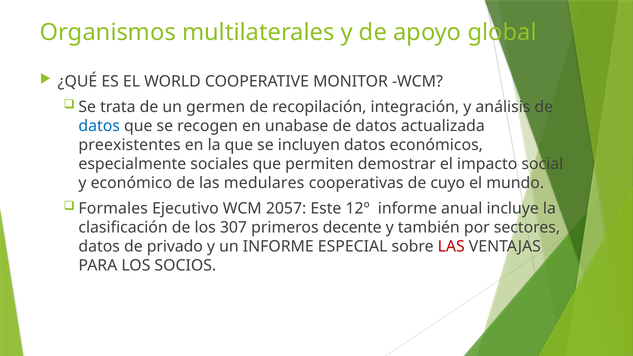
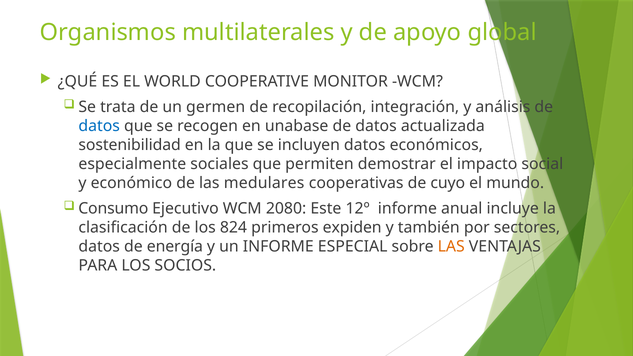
preexistentes: preexistentes -> sostenibilidad (130, 145)
Formales: Formales -> Consumo (113, 209)
2057: 2057 -> 2080 (286, 209)
307: 307 -> 824 (233, 228)
decente: decente -> expiden (352, 228)
privado: privado -> energía (175, 247)
LAS colour: red -> orange (451, 247)
